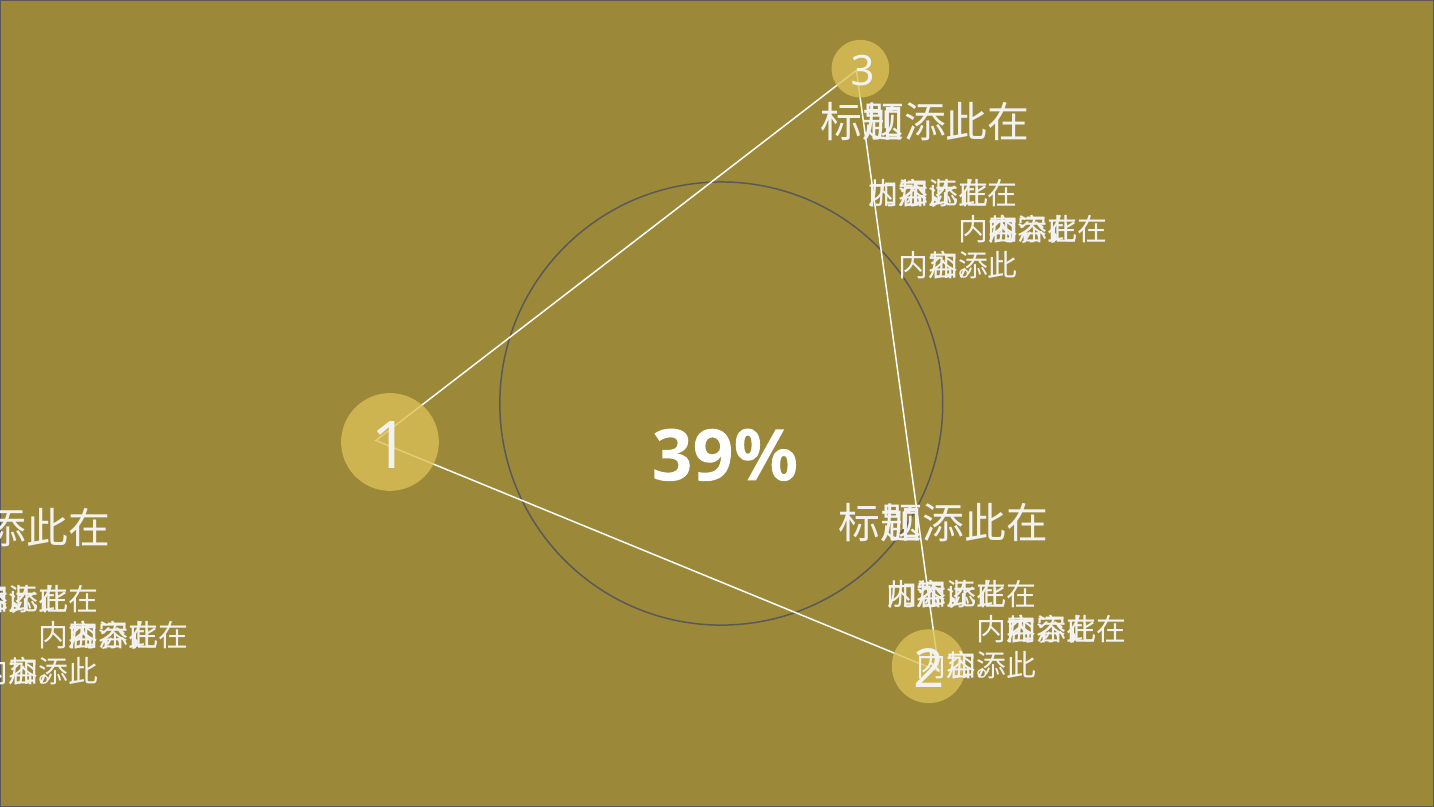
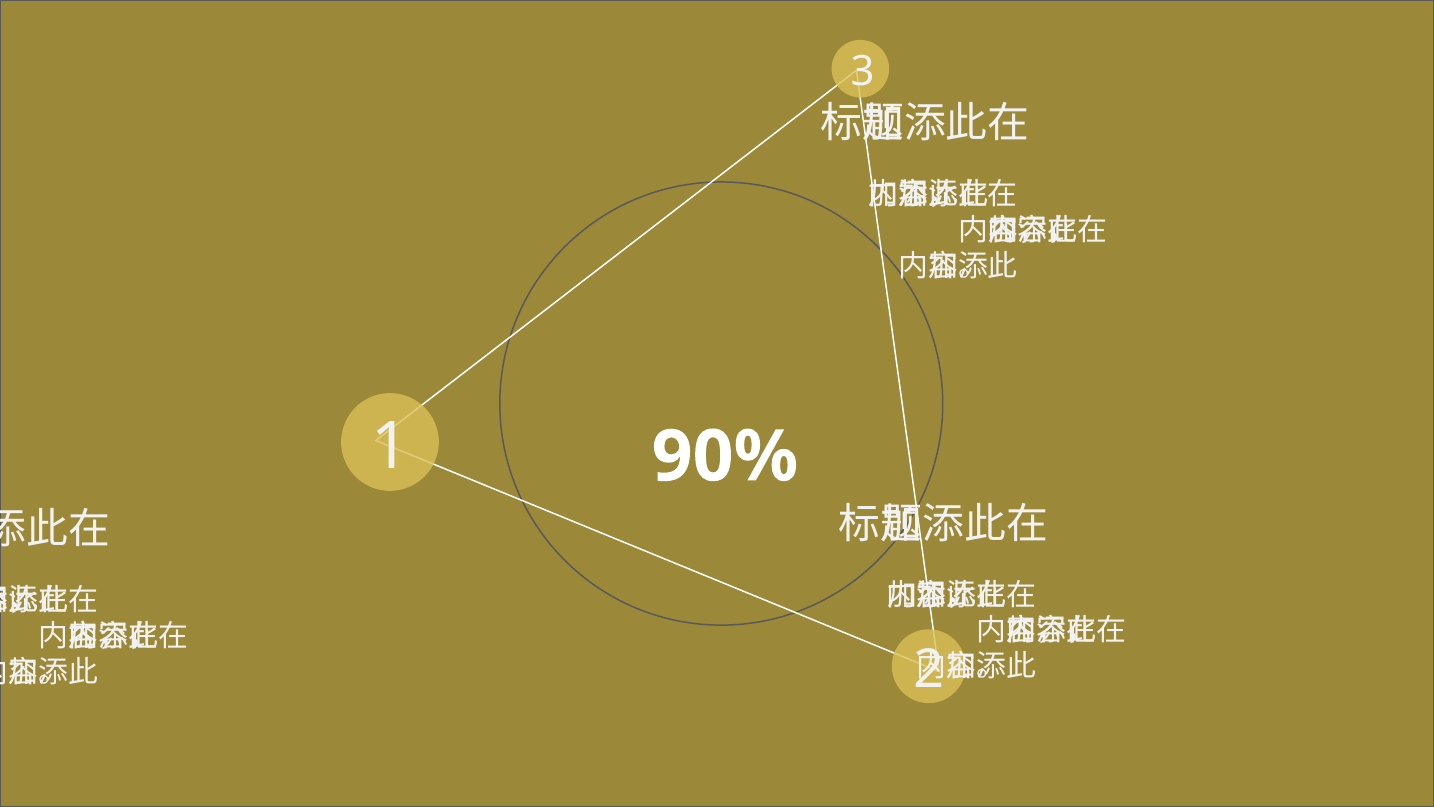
39%: 39% -> 90% (725, 457)
